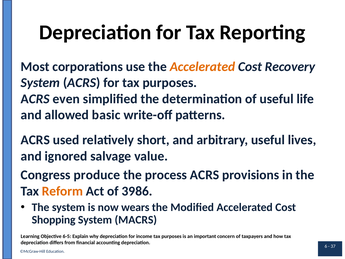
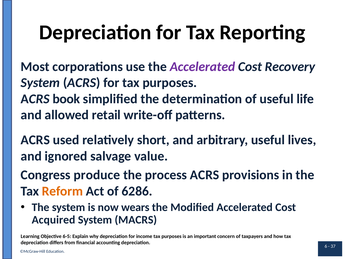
Accelerated colour: orange -> purple (203, 67)
even: even -> book (66, 99)
basic: basic -> retail (106, 115)
39: 39 -> 62 (128, 191)
Shopping: Shopping -> Acquired (53, 219)
